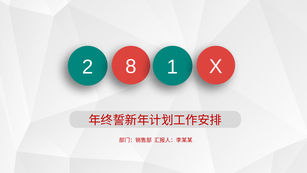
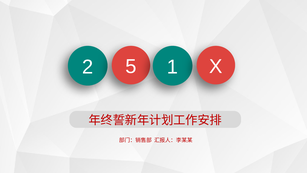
8: 8 -> 5 (131, 66)
